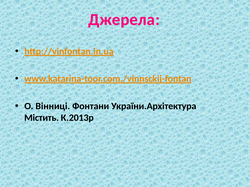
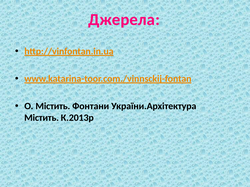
О Вінниці: Вінниці -> Містить (53, 106)
